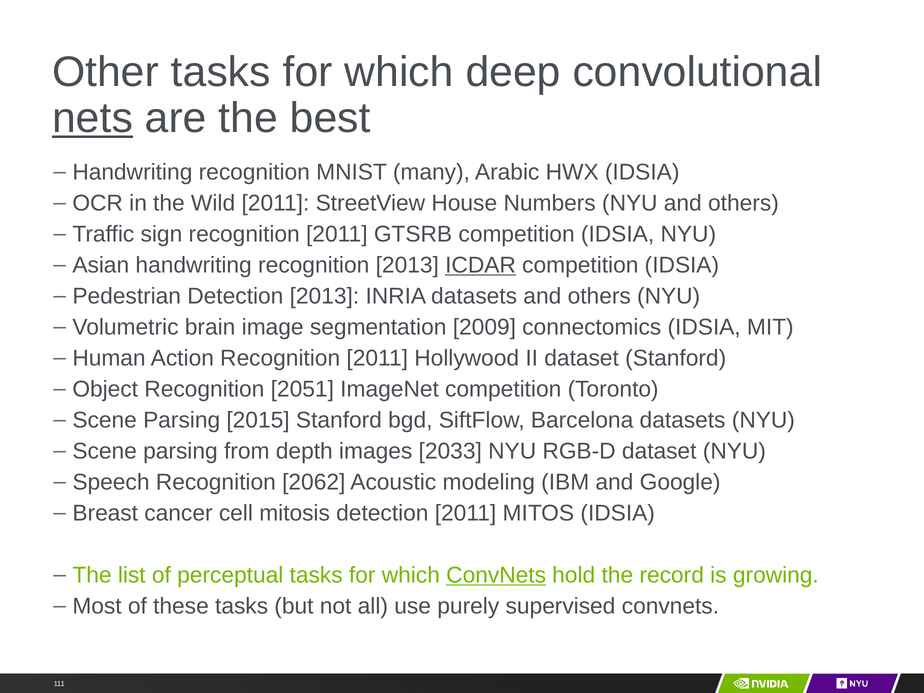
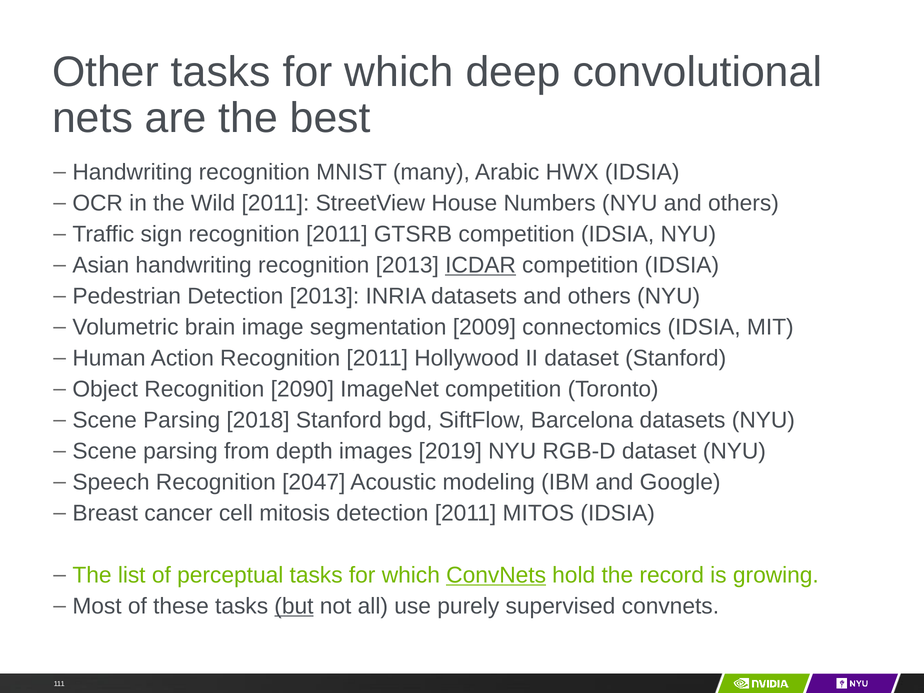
nets underline: present -> none (93, 118)
2051: 2051 -> 2090 (302, 389)
2015: 2015 -> 2018 (258, 420)
2033: 2033 -> 2019 (450, 451)
2062: 2062 -> 2047 (314, 482)
but underline: none -> present (294, 606)
